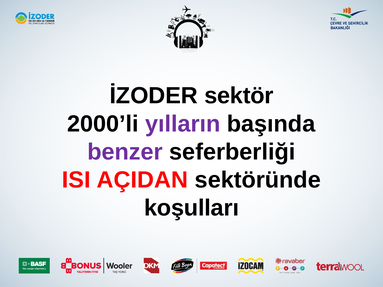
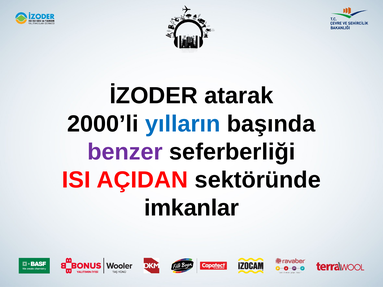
sektör: sektör -> atarak (239, 96)
yılların colour: purple -> blue (183, 124)
koşulları: koşulları -> imkanlar (192, 208)
